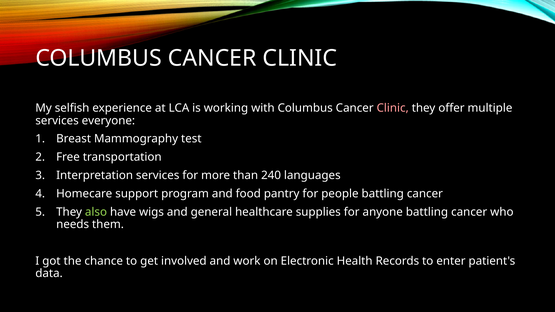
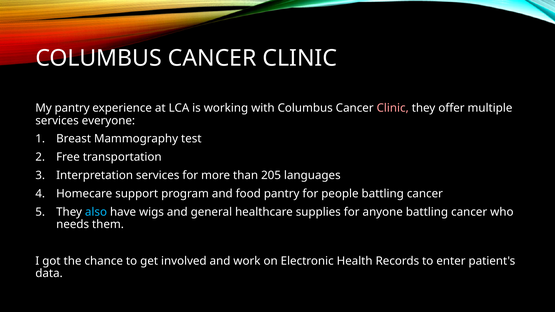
My selfish: selfish -> pantry (72, 108)
240: 240 -> 205 (271, 175)
also colour: light green -> light blue (96, 212)
